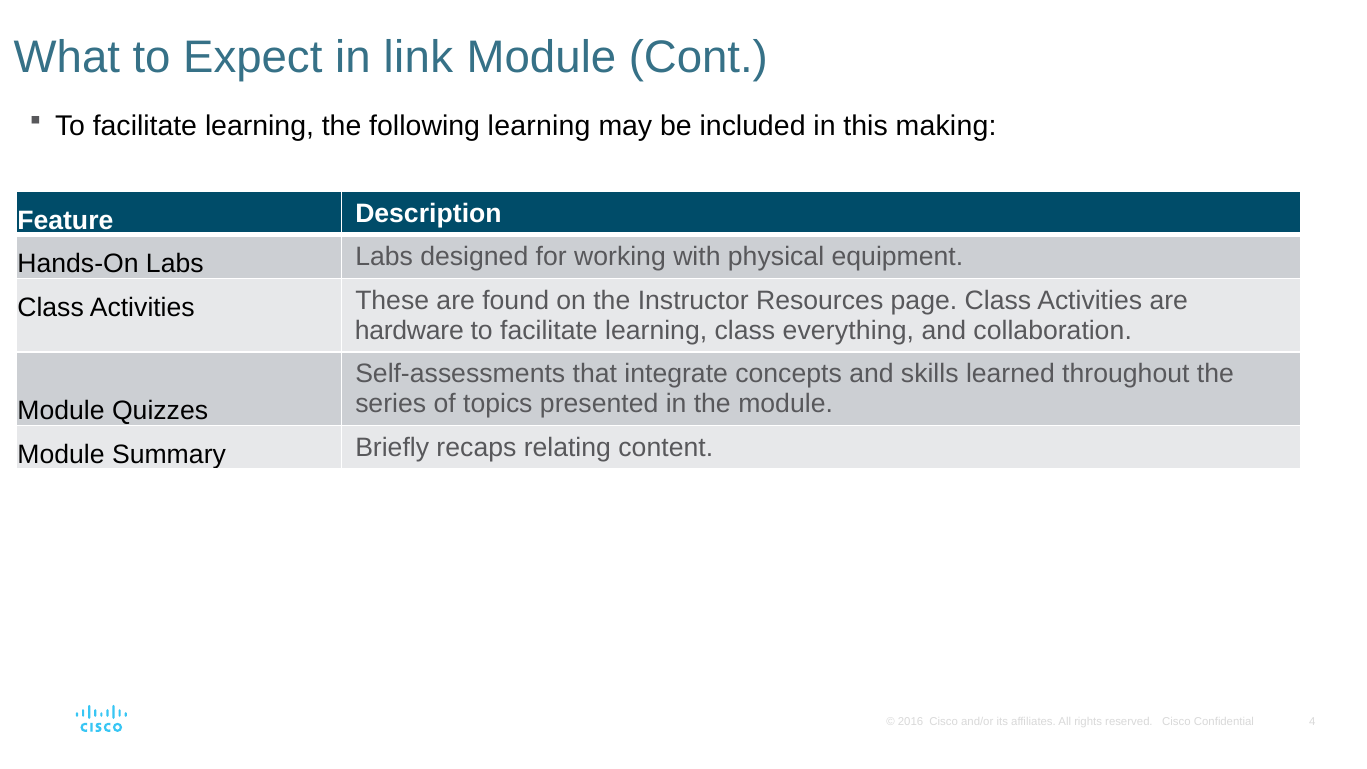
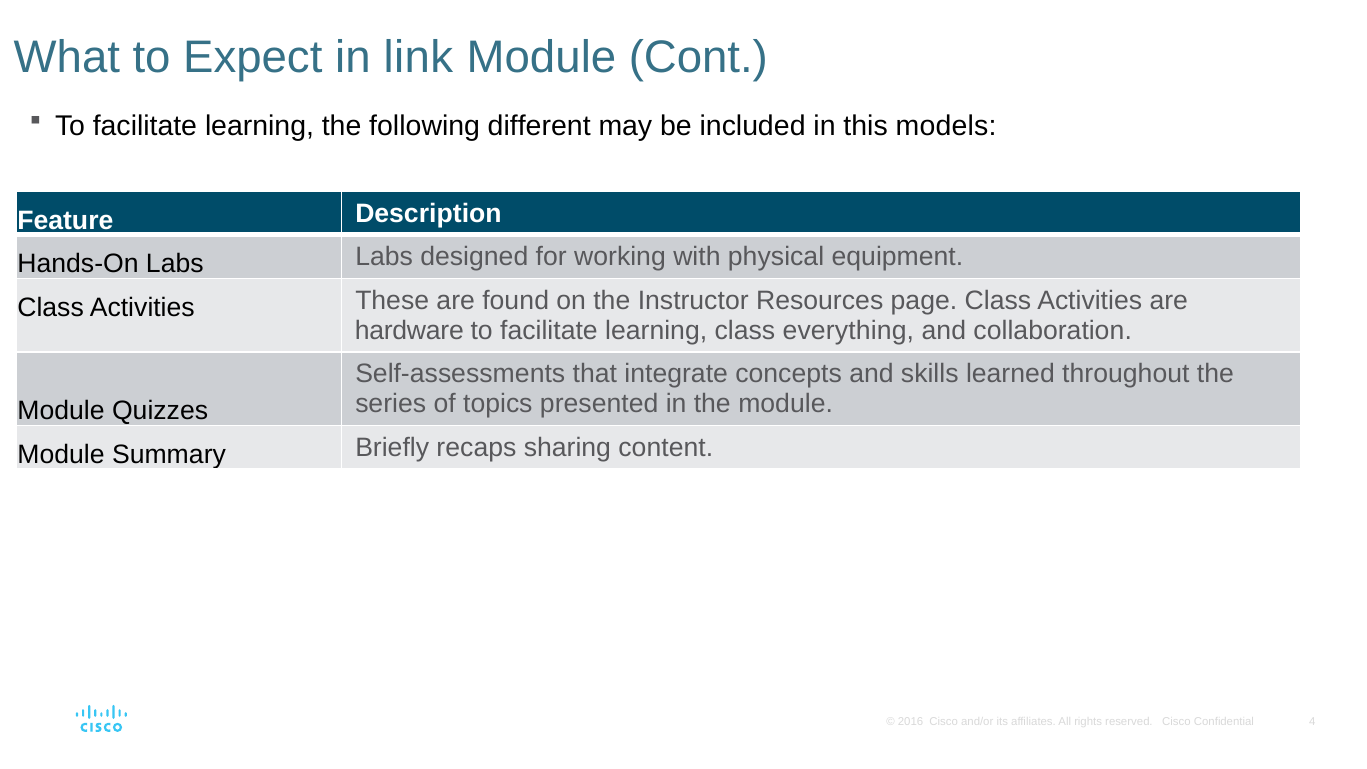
following learning: learning -> different (539, 126)
making: making -> models (946, 126)
relating: relating -> sharing (567, 448)
